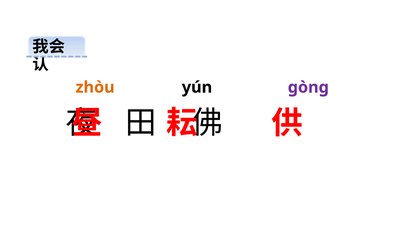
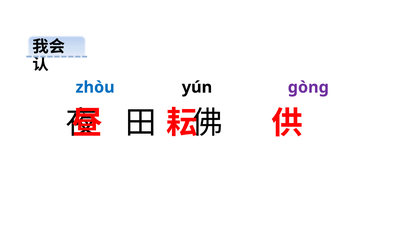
zhòu colour: orange -> blue (95, 88)
